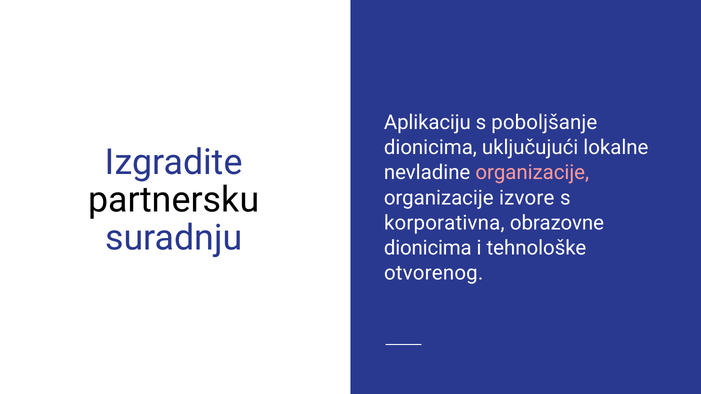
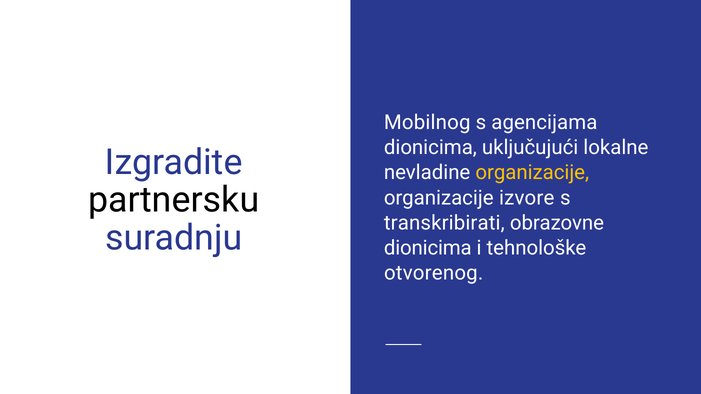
Aplikaciju: Aplikaciju -> Mobilnog (427, 123)
poboljšanje: poboljšanje -> agencijama (544, 123)
organizacije colour: pink -> yellow (532, 173)
korporativna: korporativna -> transkribirati (444, 223)
